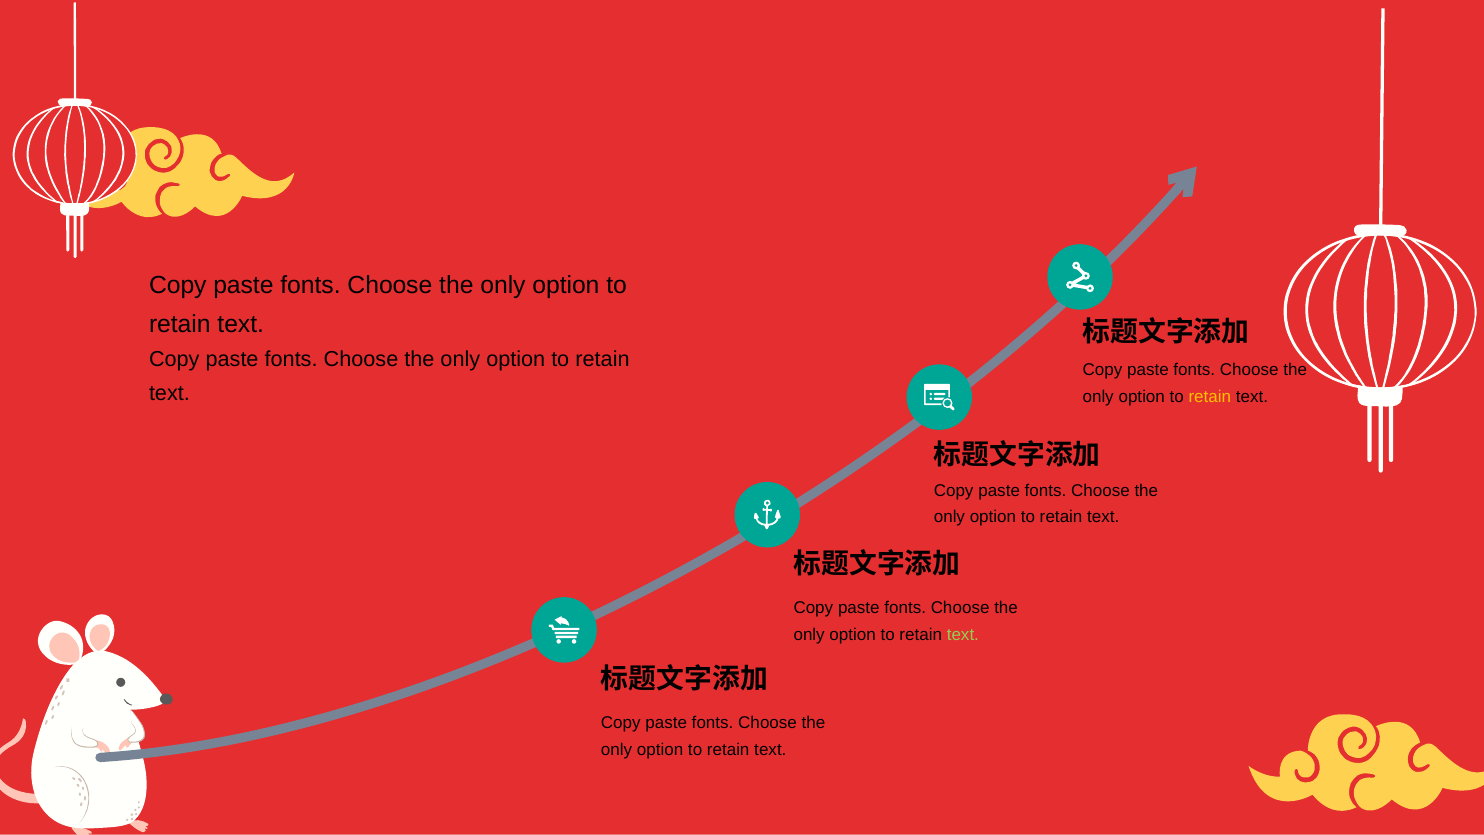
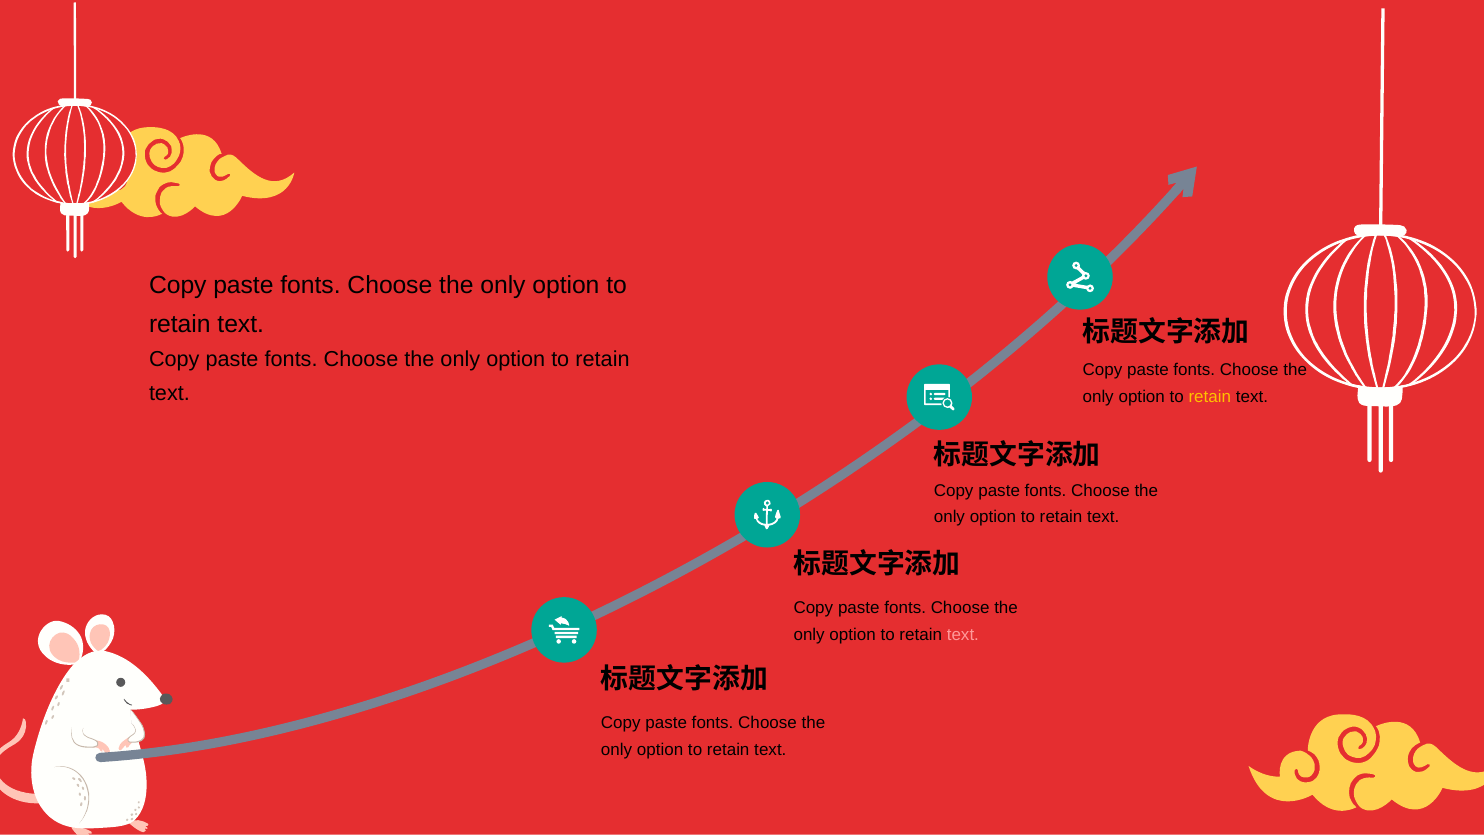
text colour: light green -> pink (963, 634)
